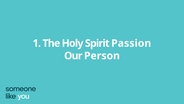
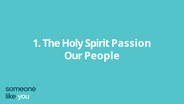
Person: Person -> People (102, 56)
